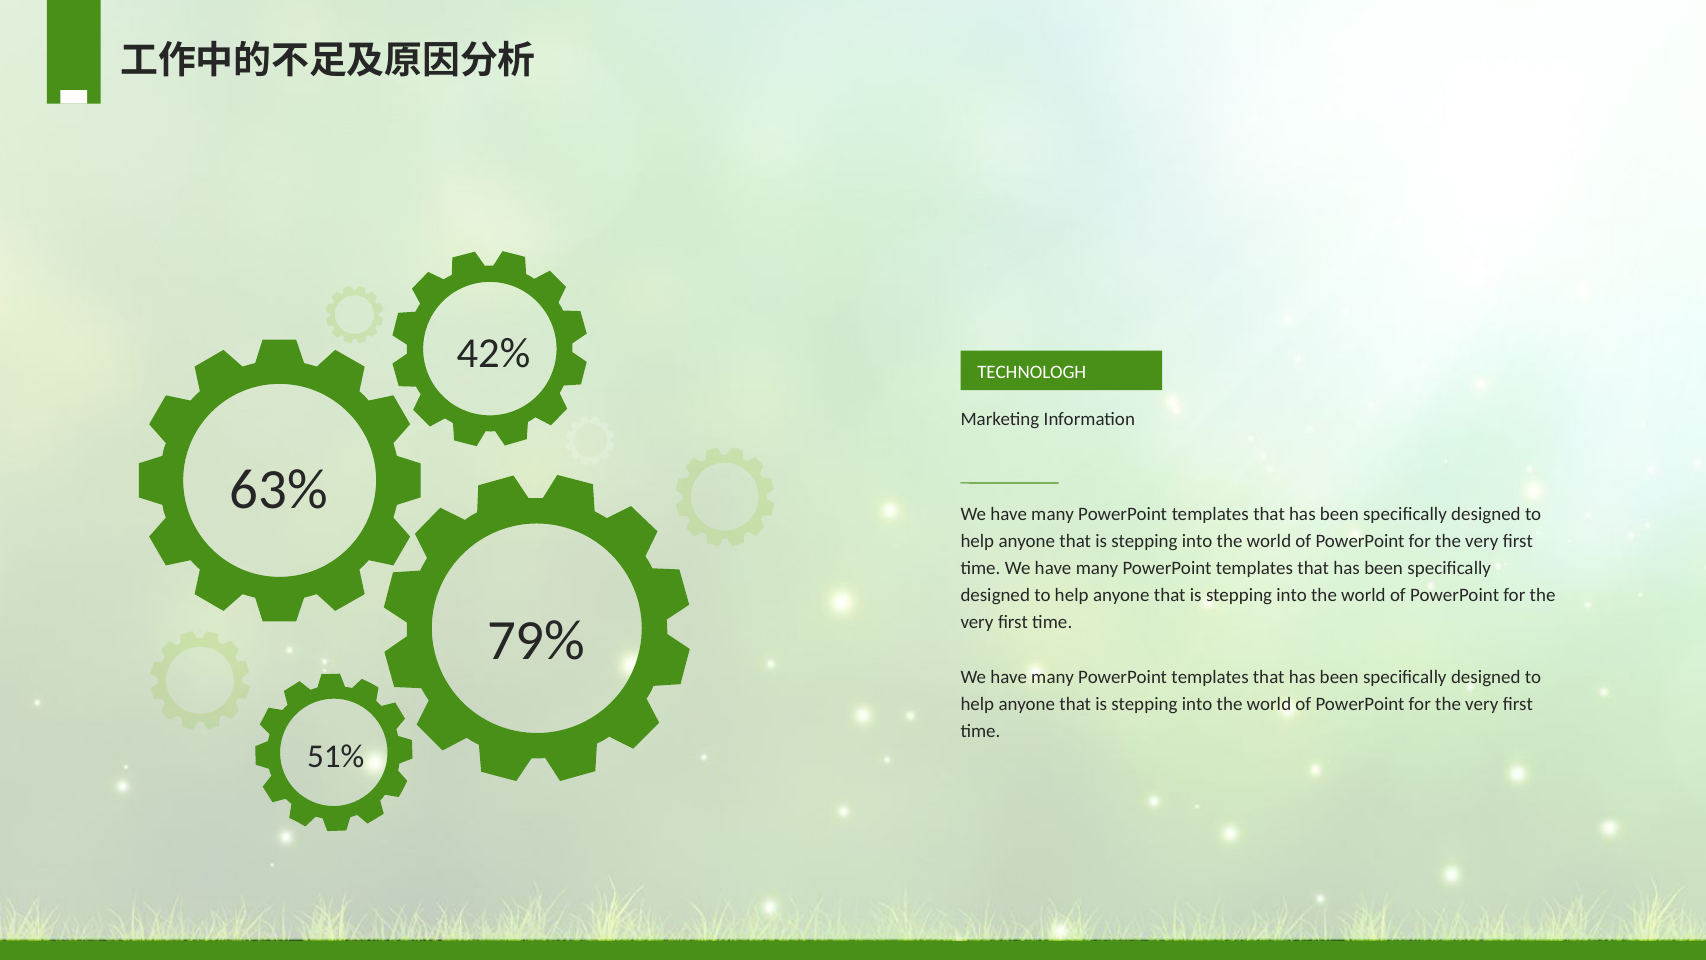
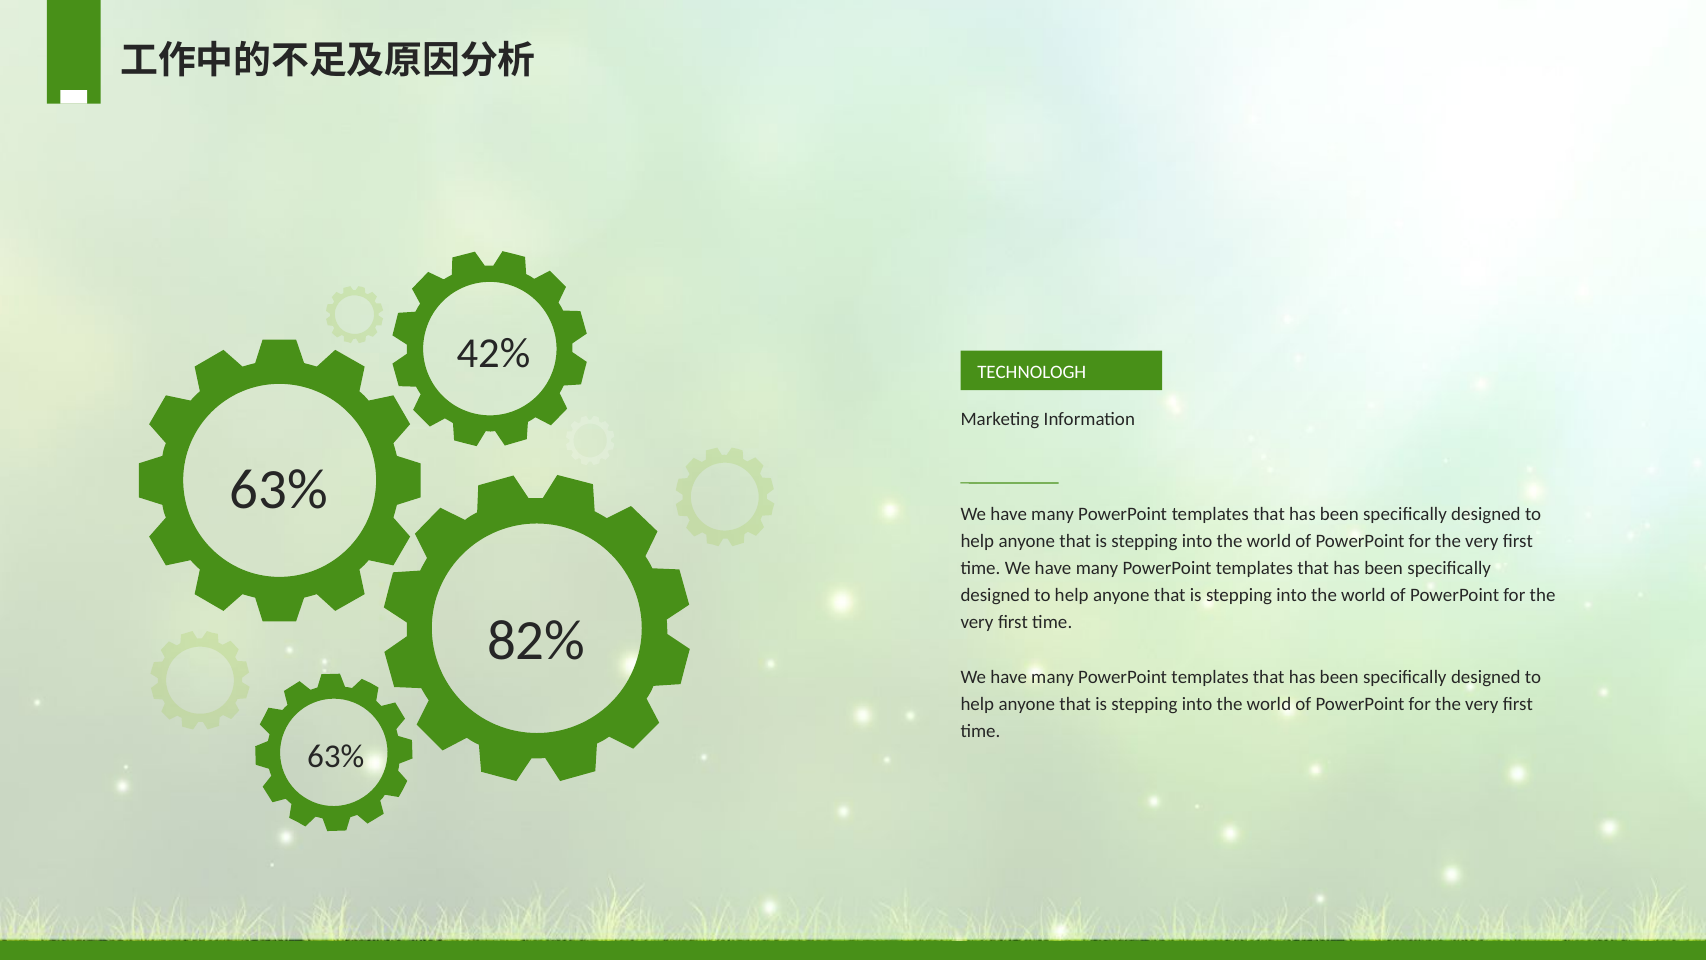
79%: 79% -> 82% (536, 640)
51%: 51% -> 63% (336, 757)
